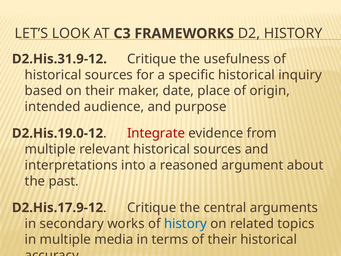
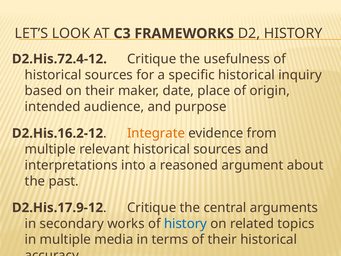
D2.His.31.9-12: D2.His.31.9-12 -> D2.His.72.4-12 (59, 59)
D2.His.19.0-12: D2.His.19.0-12 -> D2.His.16.2-12 (58, 133)
Integrate colour: red -> orange (156, 133)
